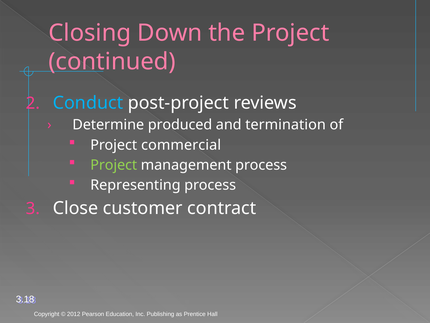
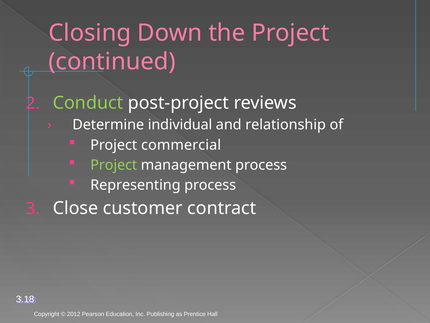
Conduct colour: light blue -> light green (88, 103)
produced: produced -> individual (180, 125)
termination: termination -> relationship (286, 125)
